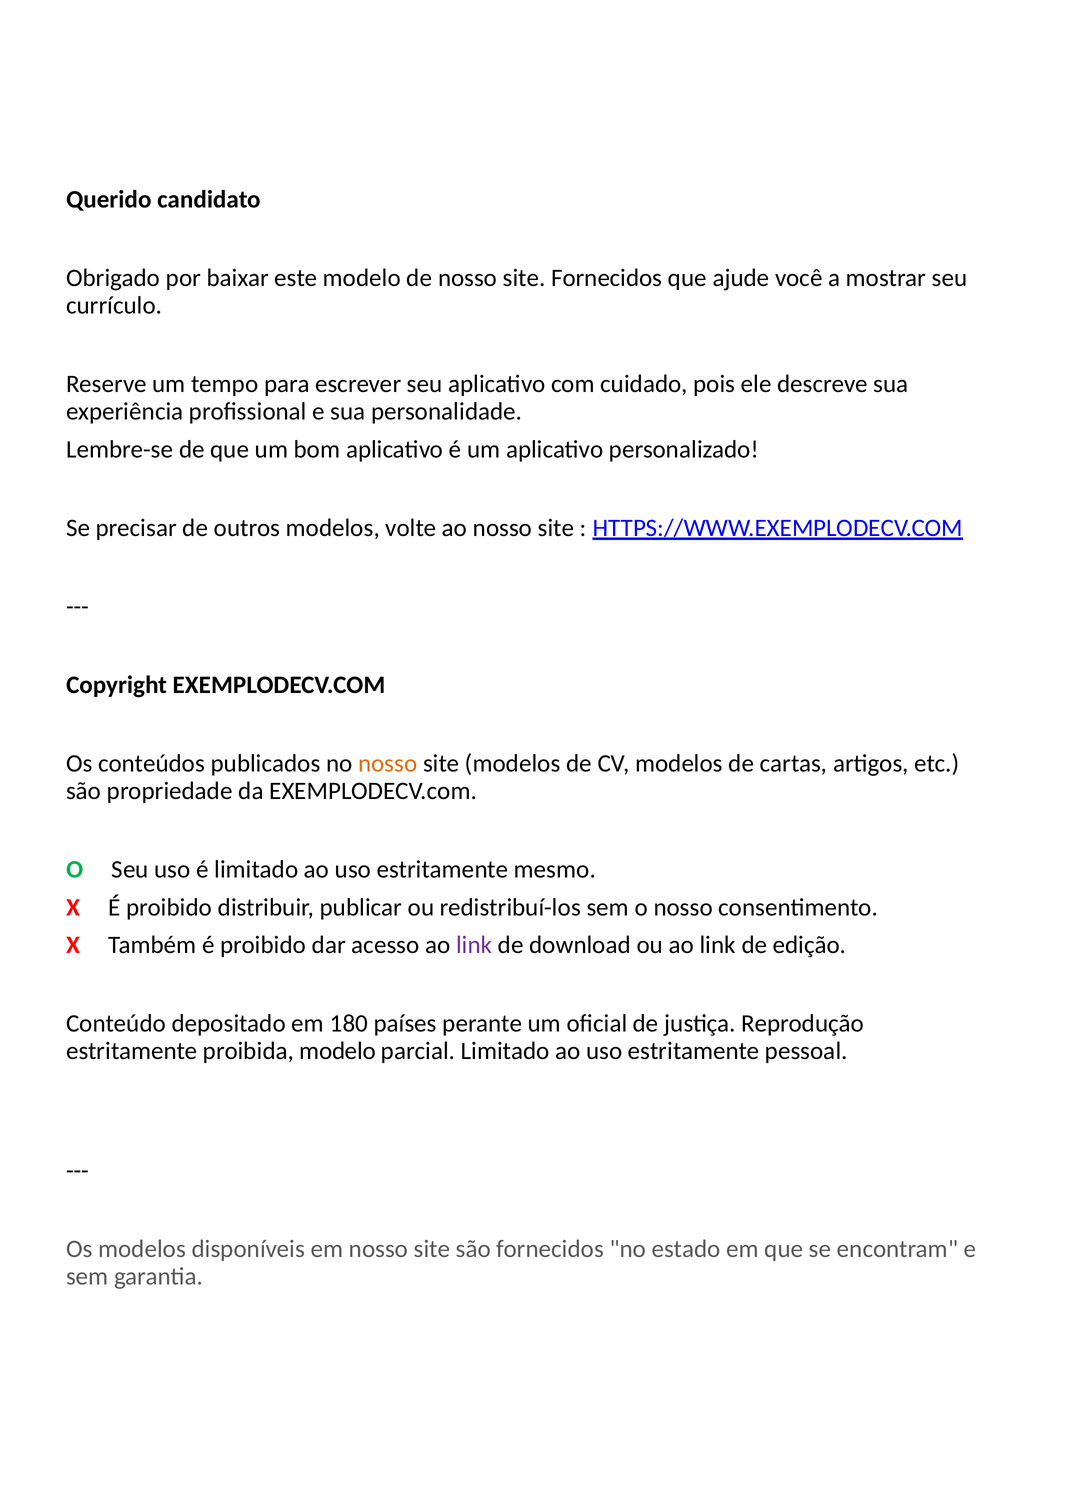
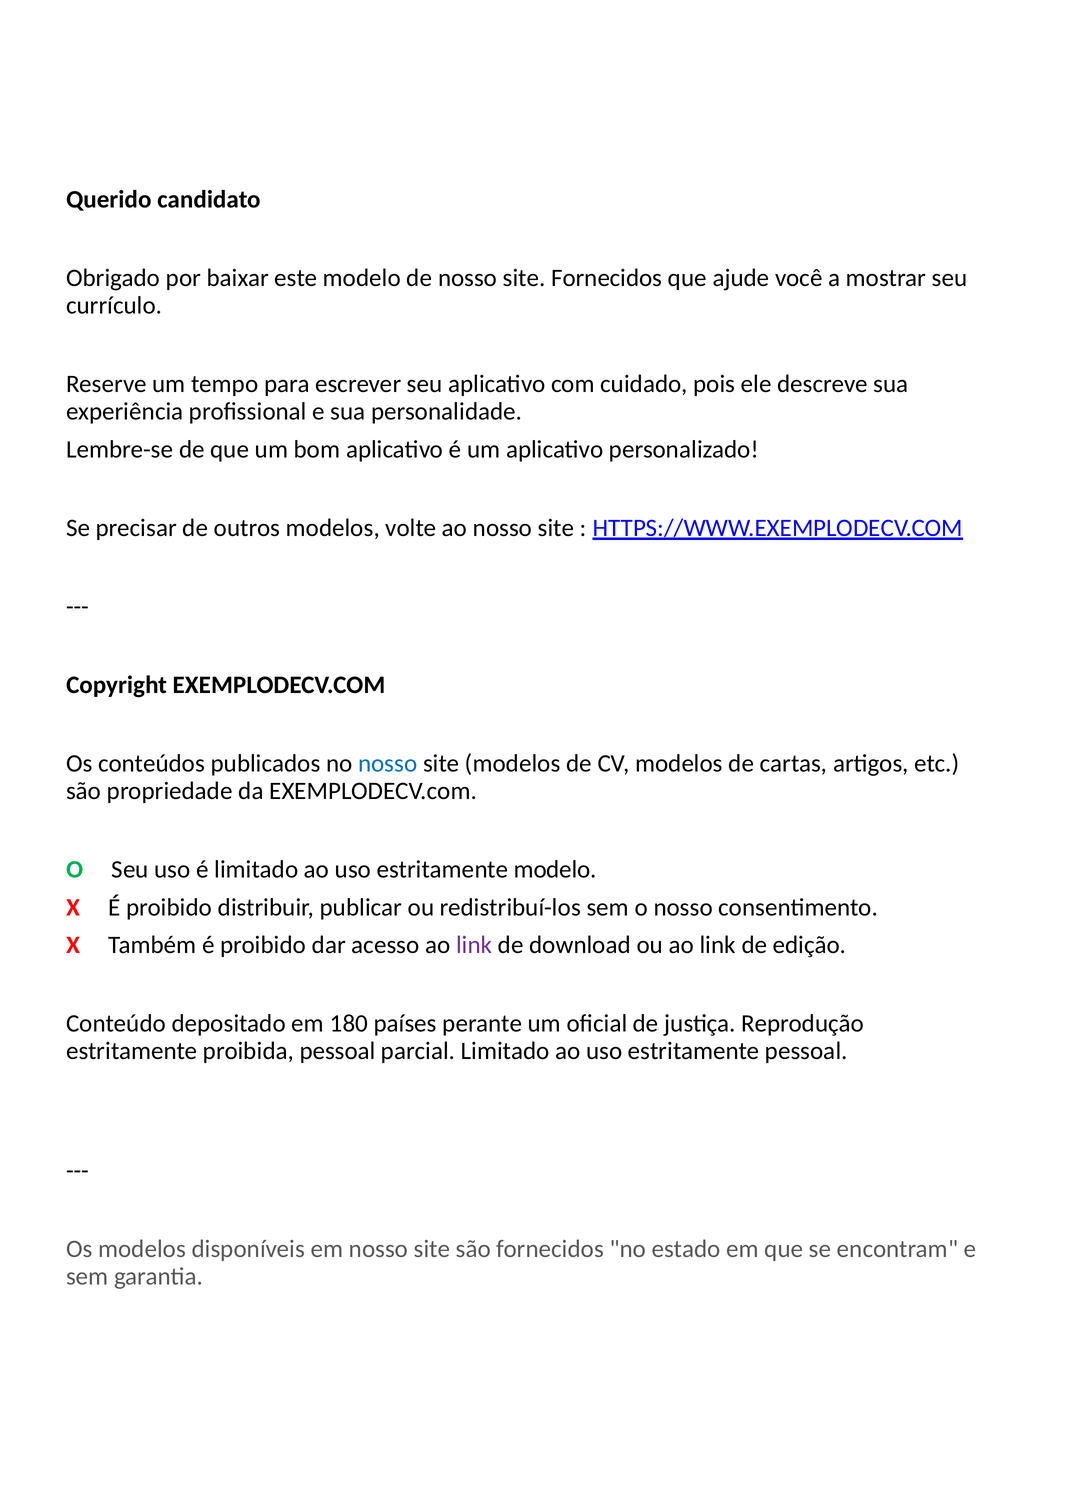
nosso colour: orange -> blue (388, 763)
estritamente mesmo: mesmo -> modelo (555, 869)
proibida modelo: modelo -> pessoal (338, 1051)
